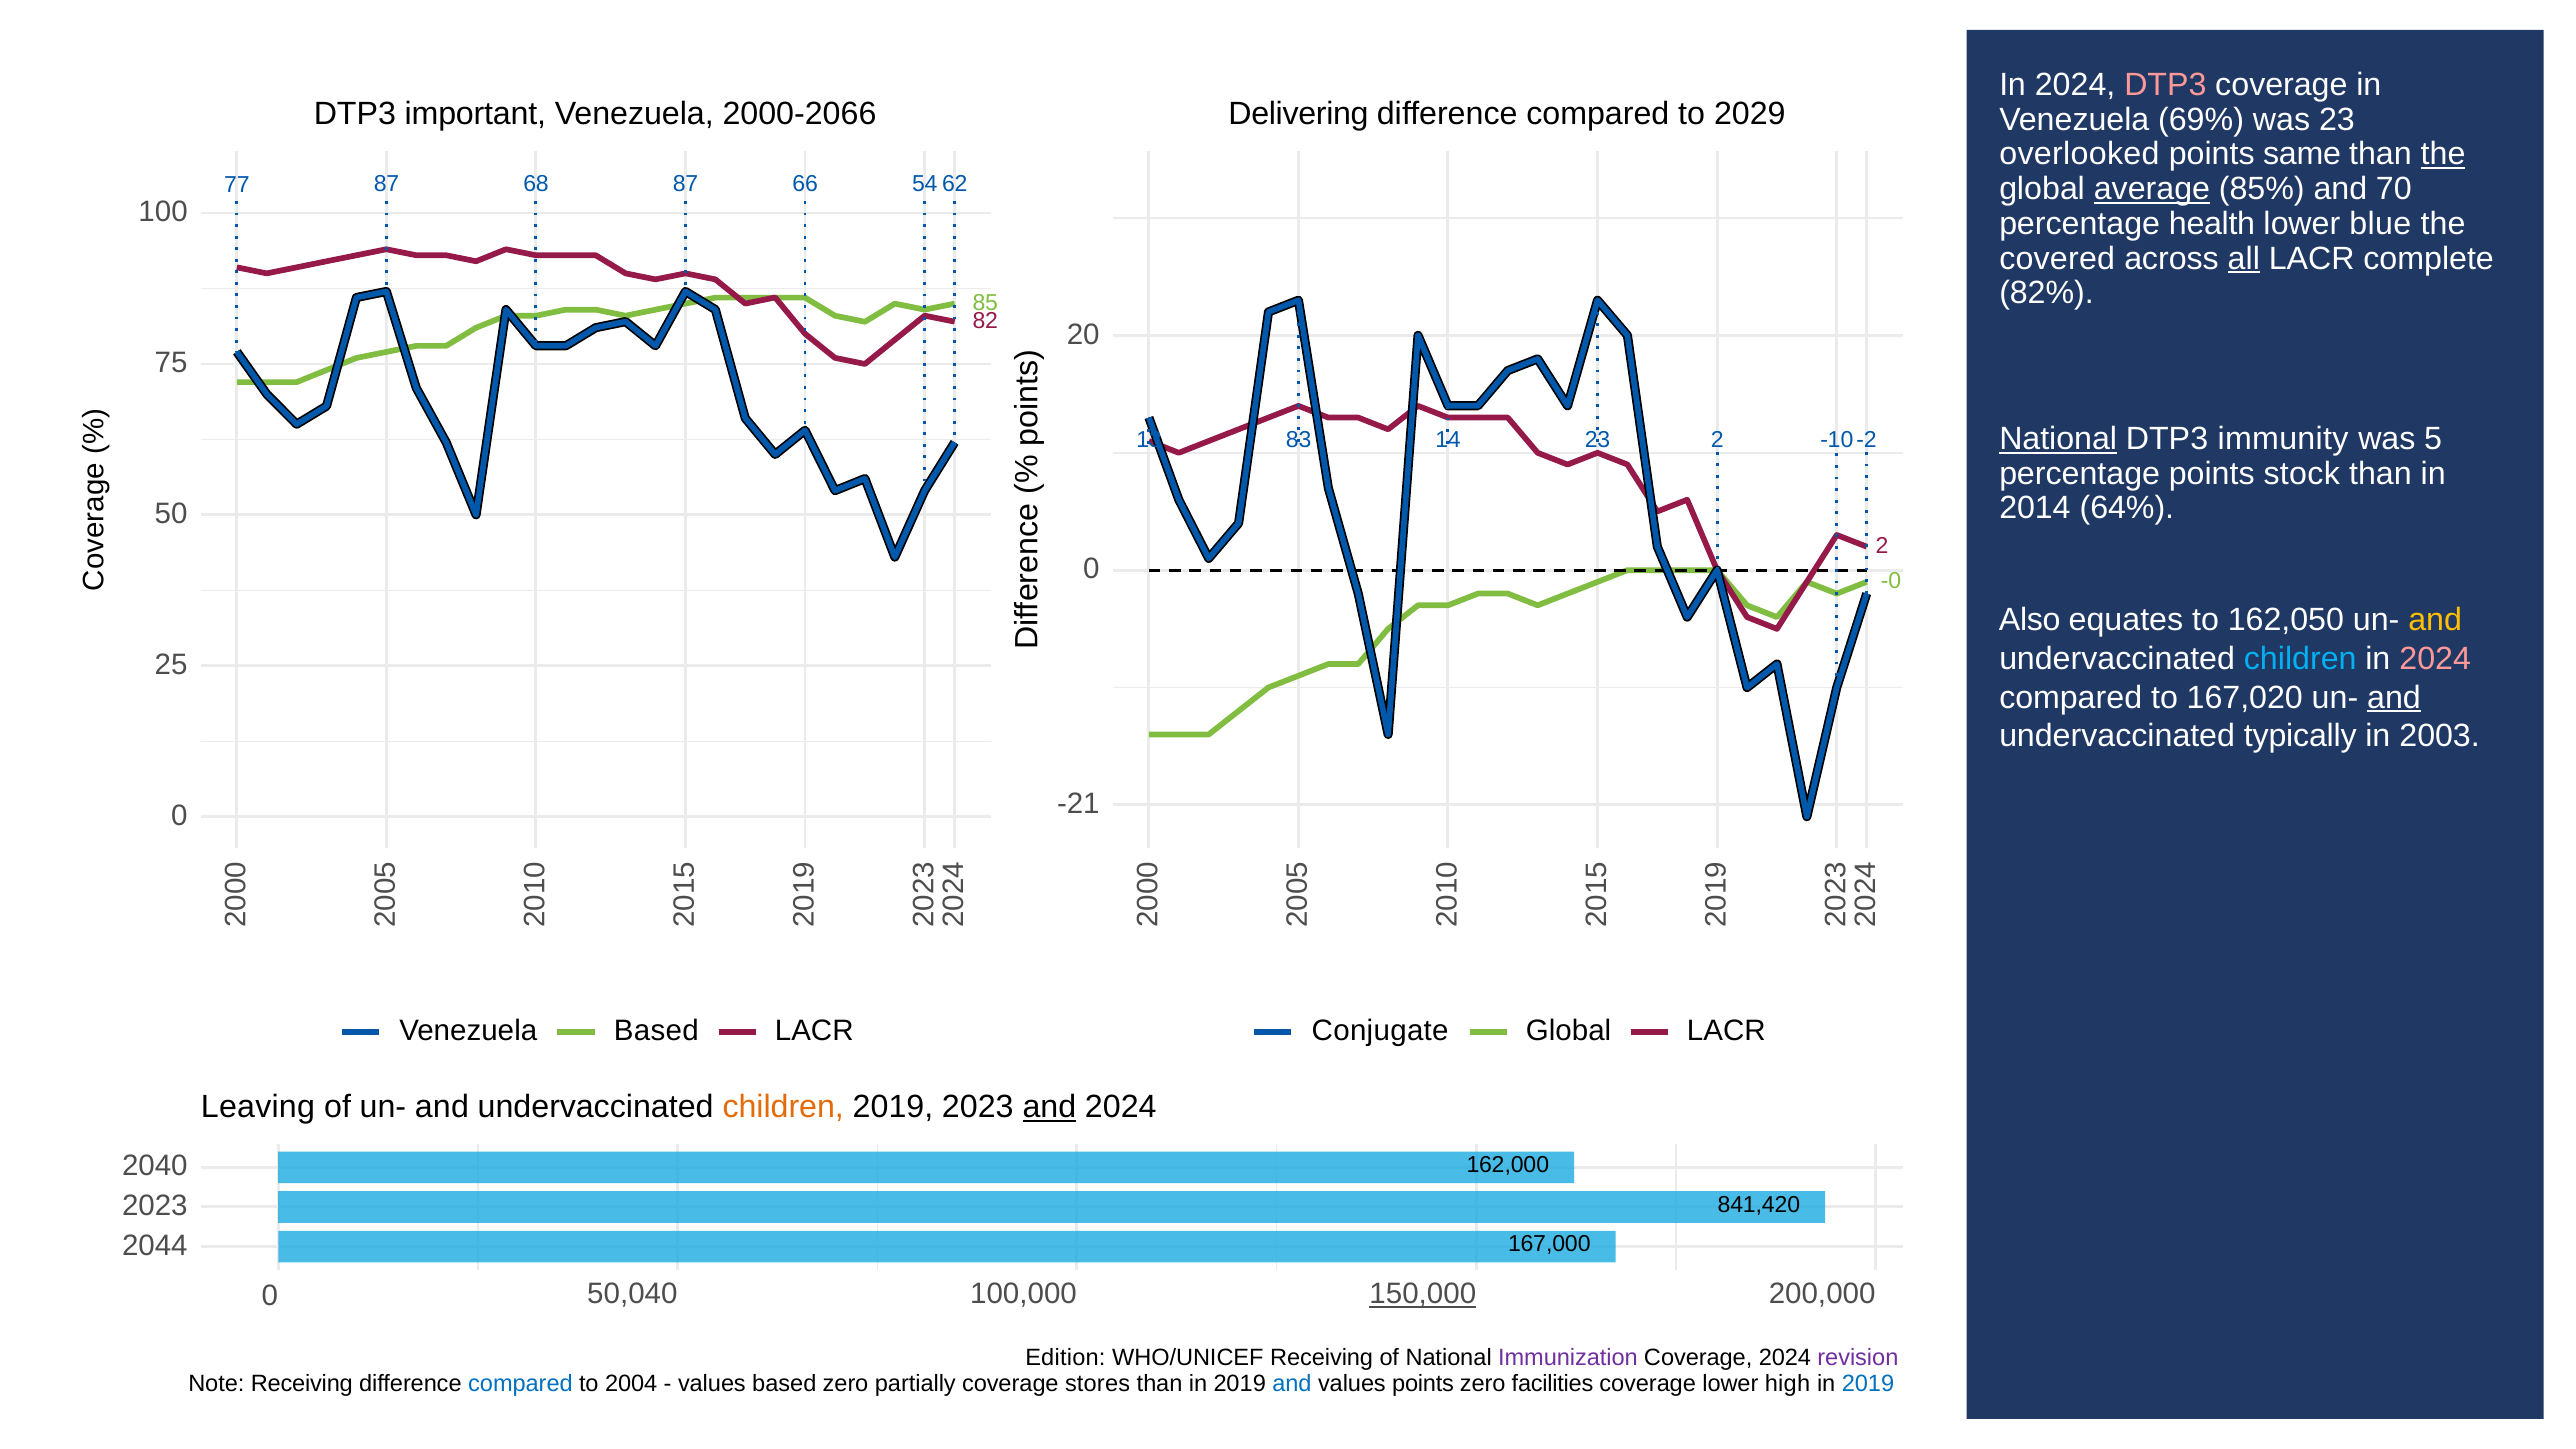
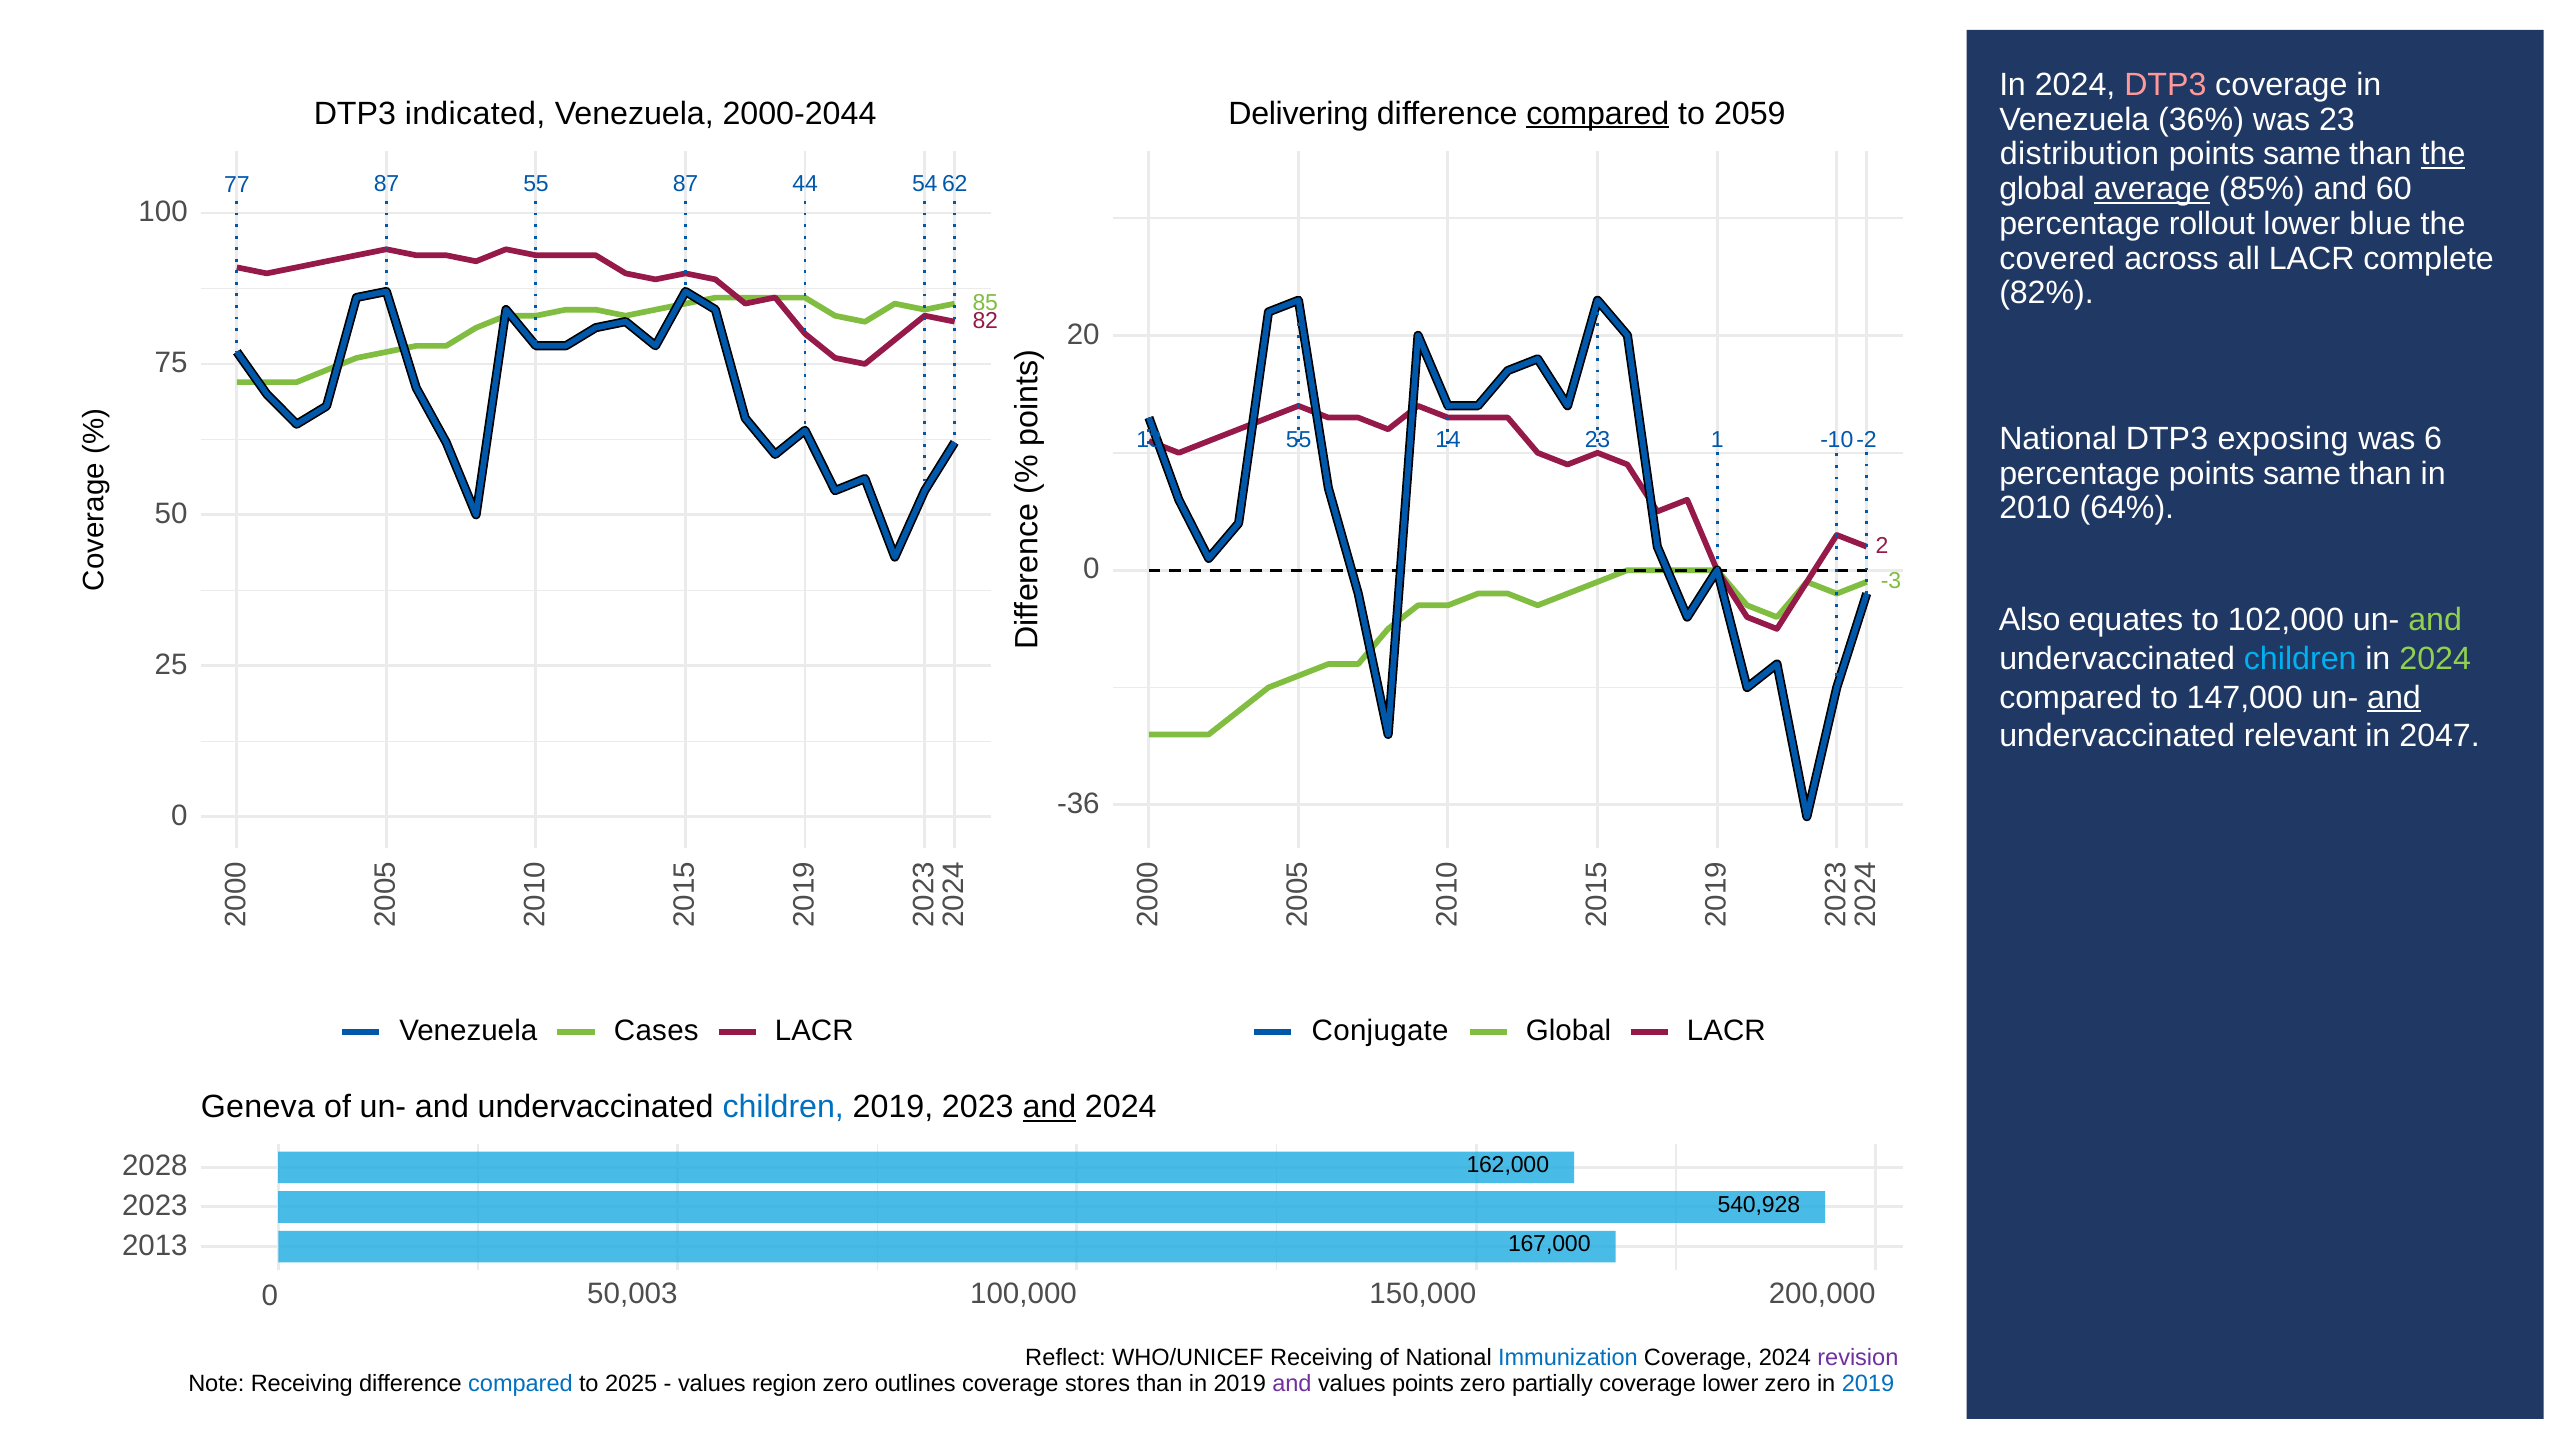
compared underline: none -> present (1598, 114)
2029: 2029 -> 2059 (1750, 114)
important: important -> indicated (475, 114)
2000-2066: 2000-2066 -> 2000-2044 (799, 114)
69%: 69% -> 36% (2201, 119)
overlooked: overlooked -> distribution (2079, 154)
87 68: 68 -> 55 (536, 184)
66: 66 -> 44 (805, 184)
70: 70 -> 60 (2394, 189)
health: health -> rollout (2212, 224)
all underline: present -> none (2244, 258)
National underline: present -> none (2058, 439)
immunity: immunity -> exposing (2283, 439)
was 5: 5 -> 6 (2433, 439)
13 83: 83 -> 55 (1299, 440)
23 2: 2 -> 1 (1717, 440)
percentage points stock: stock -> same (2302, 474)
2014: 2014 -> 2010 (2035, 508)
-0: -0 -> -3 (1891, 581)
162,050: 162,050 -> 102,000 (2286, 620)
and colour: yellow -> light green (2435, 620)
2024 colour: pink -> light green (2435, 659)
167,020: 167,020 -> 147,000 (2245, 698)
typically: typically -> relevant (2300, 736)
2003: 2003 -> 2047 (2440, 736)
-21: -21 -> -36 (1078, 804)
Venezuela Based: Based -> Cases (656, 1030)
Leaving: Leaving -> Geneva (258, 1107)
children colour: orange -> blue (783, 1107)
2040: 2040 -> 2028 (155, 1166)
841,420: 841,420 -> 540,928 (1759, 1205)
2044: 2044 -> 2013 (155, 1245)
50,040: 50,040 -> 50,003 (632, 1294)
150,000 underline: present -> none (1423, 1294)
Edition: Edition -> Reflect (1065, 1358)
Immunization colour: purple -> blue (1568, 1358)
2004: 2004 -> 2025 (631, 1383)
values based: based -> region (784, 1383)
partially: partially -> outlines (915, 1383)
and colour: blue -> purple (1292, 1383)
facilities: facilities -> partially (1552, 1383)
lower high: high -> zero (1788, 1383)
